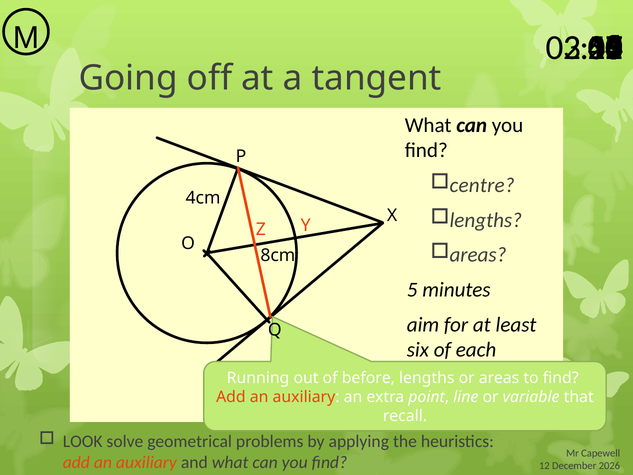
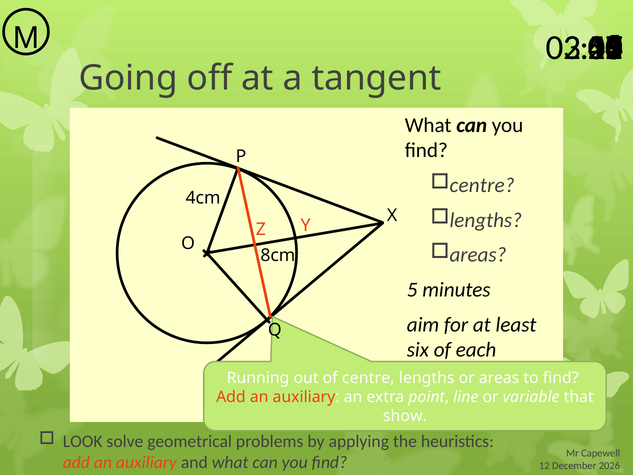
of before: before -> centre (368, 378)
recall: recall -> show (405, 416)
